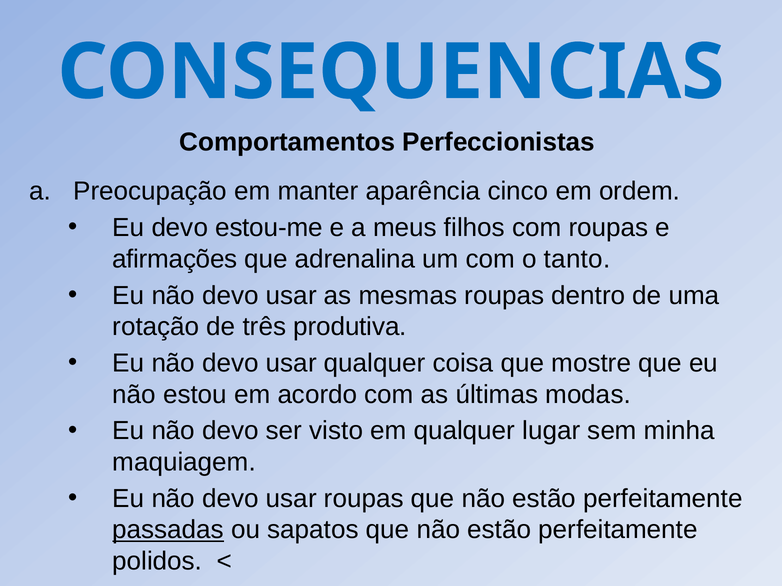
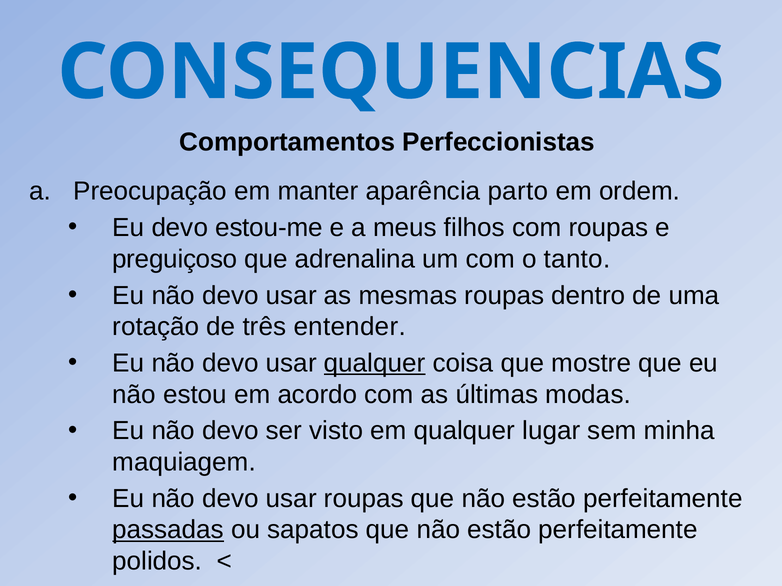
cinco: cinco -> parto (518, 191)
afirmações: afirmações -> preguiçoso (175, 259)
produtiva: produtiva -> entender (350, 327)
qualquer underline: none -> present (375, 363)
